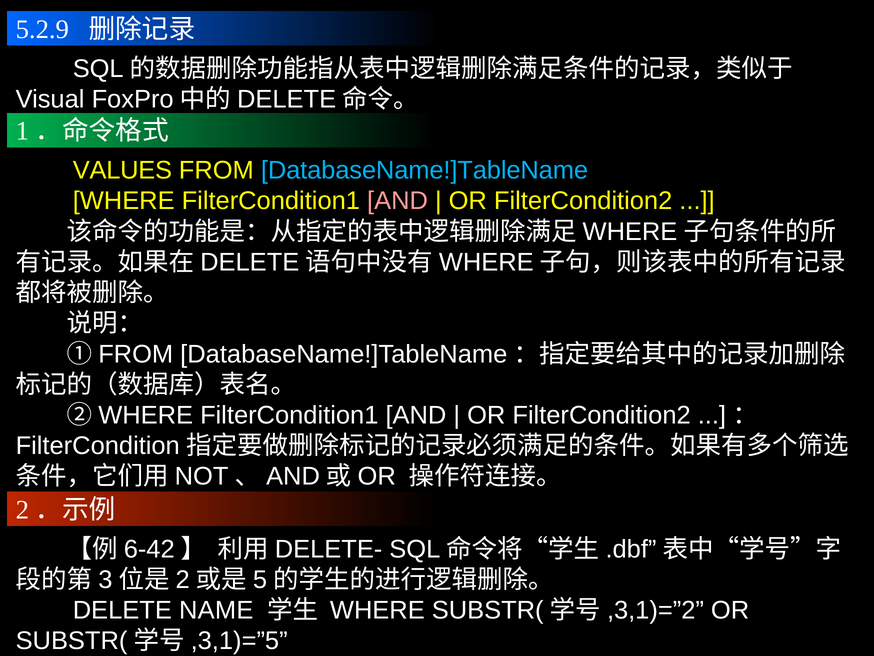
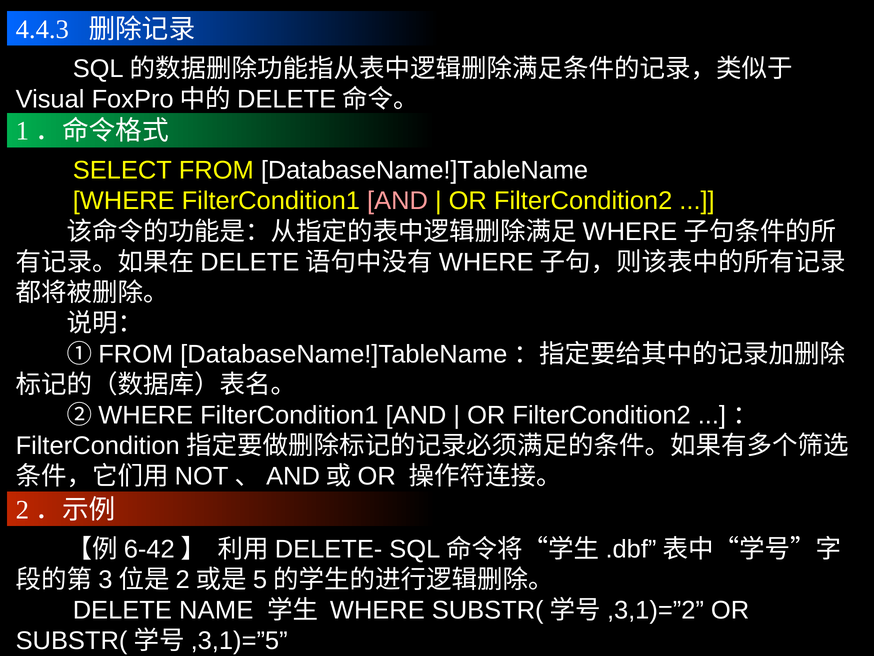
5.2.9: 5.2.9 -> 4.4.3 (42, 29)
VALUES: VALUES -> SELECT (122, 170)
DatabaseName!]TableName colour: light blue -> white (425, 170)
